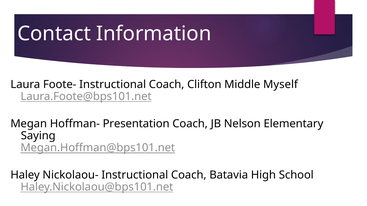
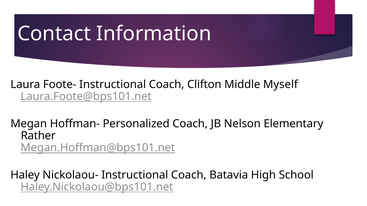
Presentation: Presentation -> Personalized (136, 124)
Saying: Saying -> Rather (38, 136)
